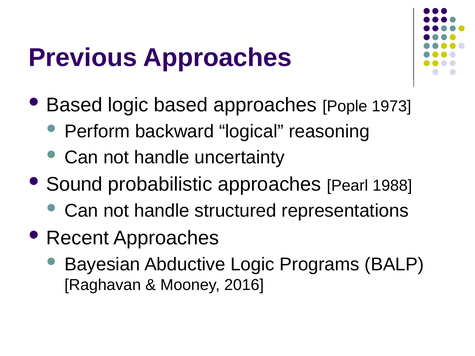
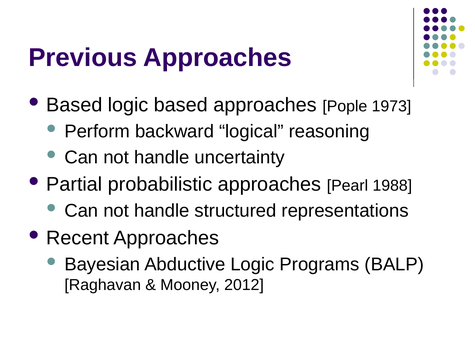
Sound: Sound -> Partial (74, 184)
2016: 2016 -> 2012 (244, 285)
